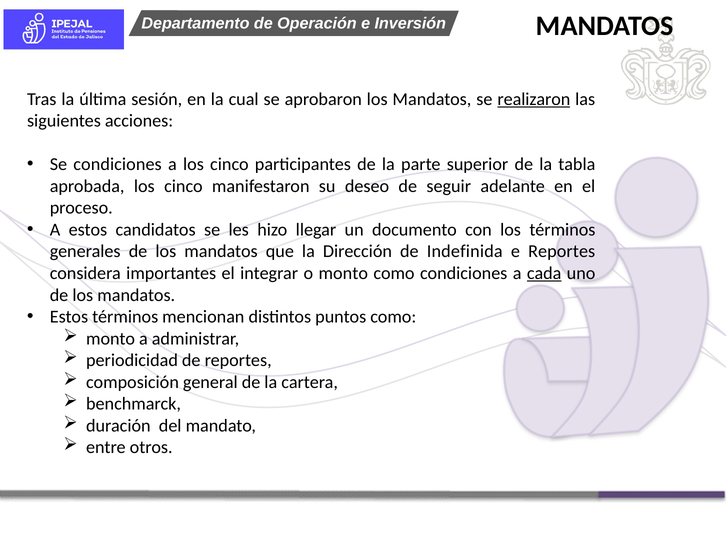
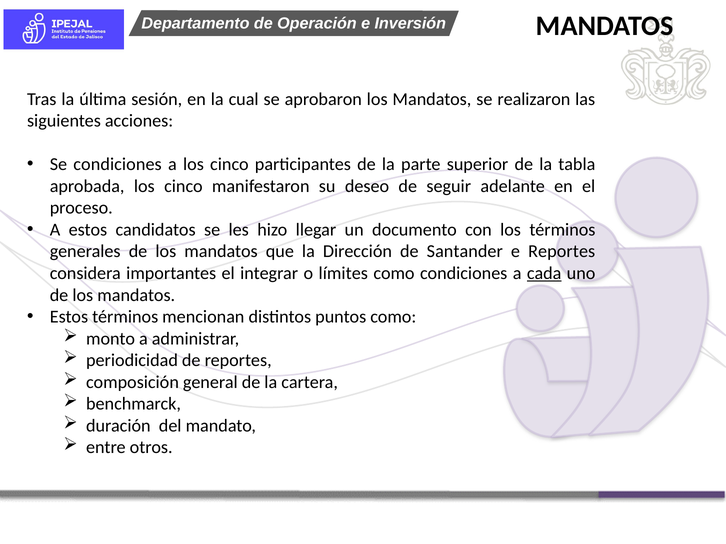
realizaron underline: present -> none (534, 99)
Indefinida: Indefinida -> Santander (465, 252)
o monto: monto -> límites (343, 274)
